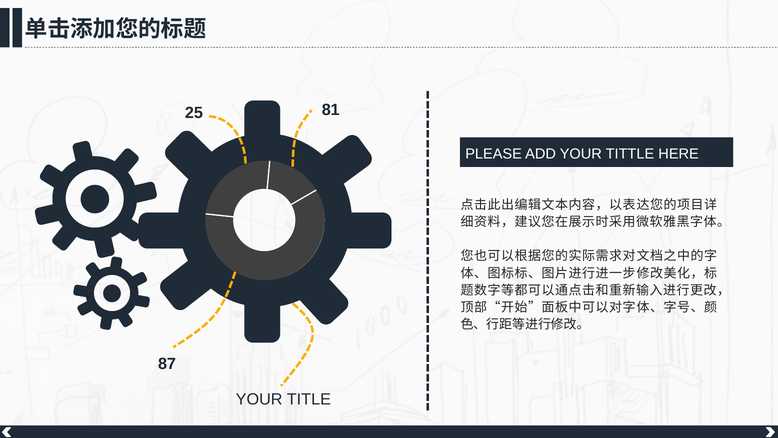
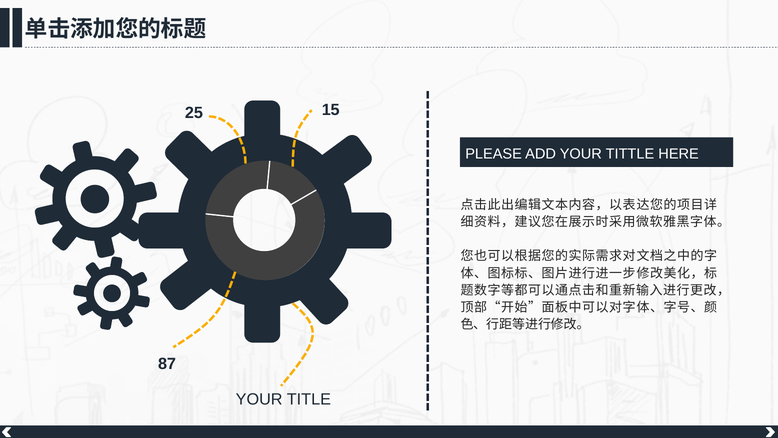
81: 81 -> 15 (331, 110)
